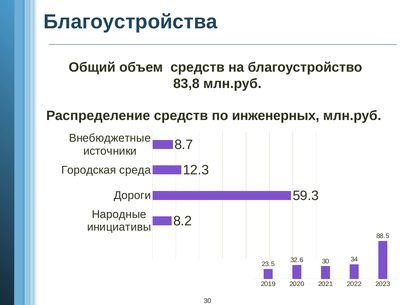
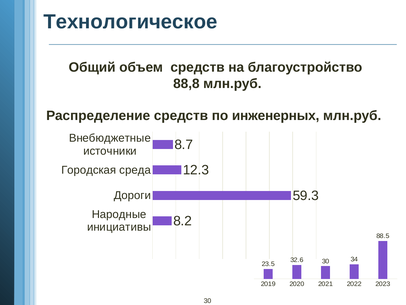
Благоустройства: Благоустройства -> Технологическое (130, 22)
83,8: 83,8 -> 88,8 (186, 84)
